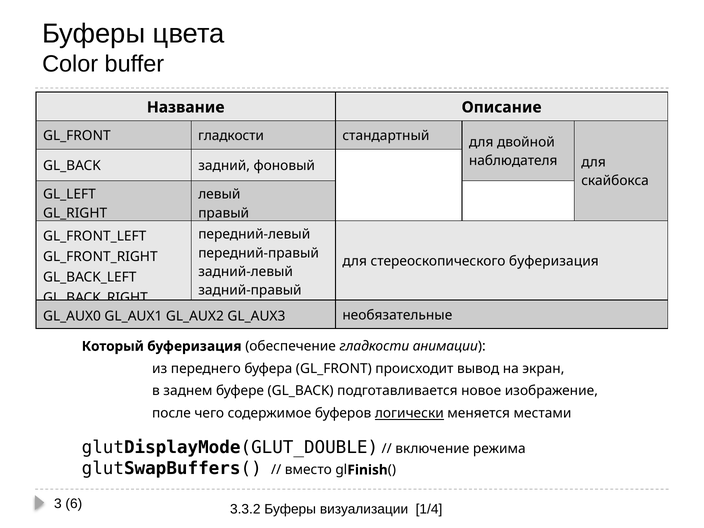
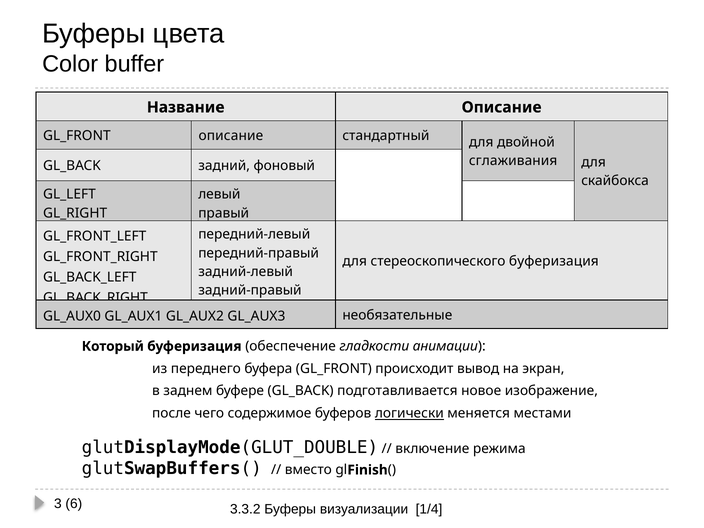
GL_FRONT гладкости: гладкости -> описание (231, 136)
наблюдателя: наблюдателя -> сглаживания (513, 161)
